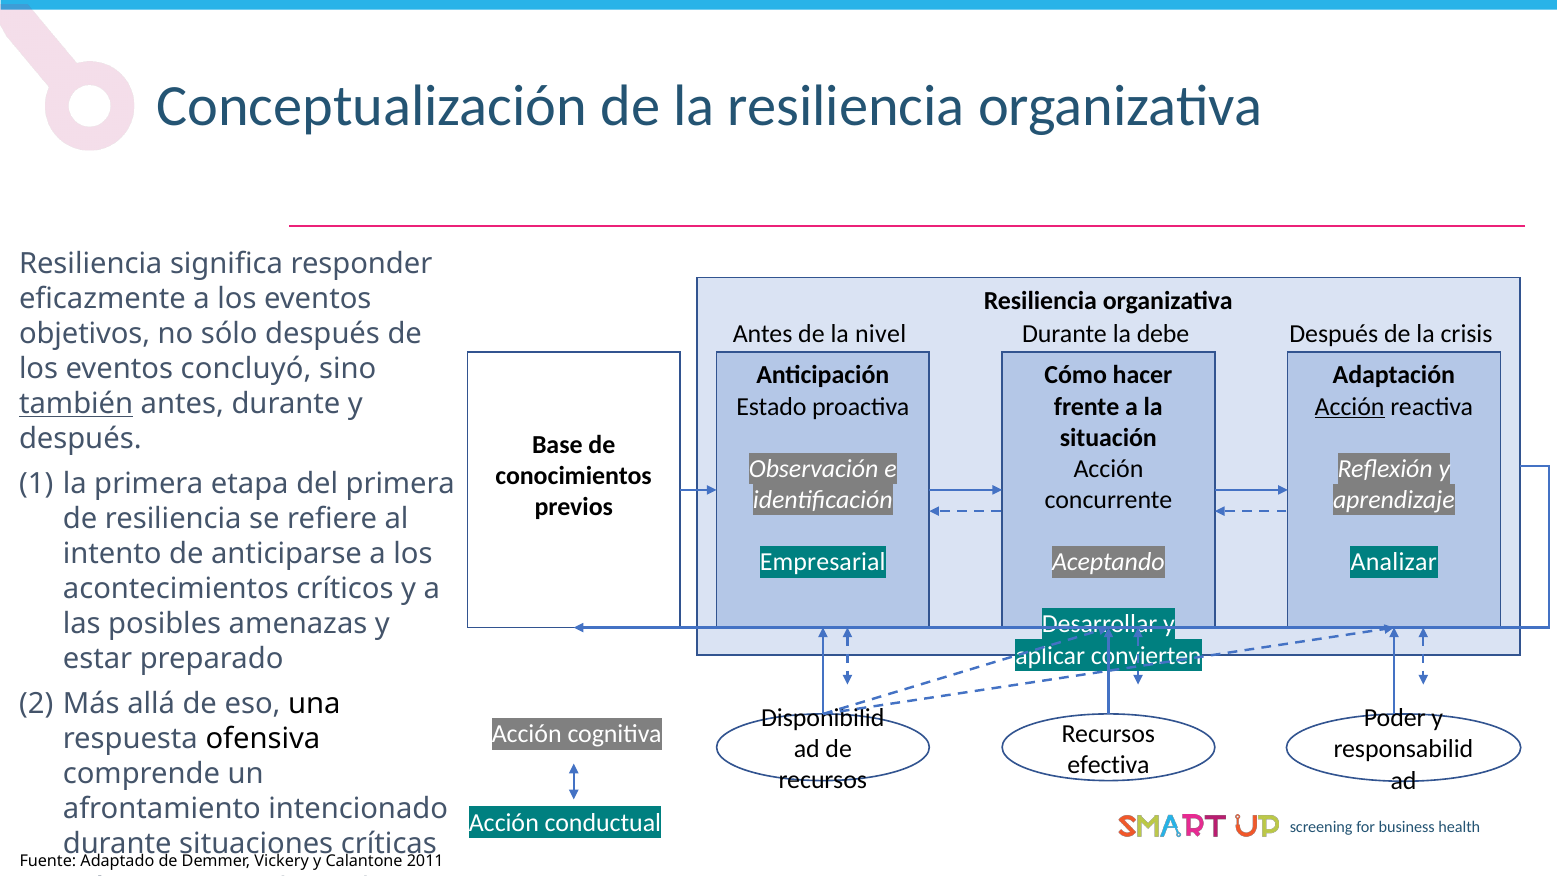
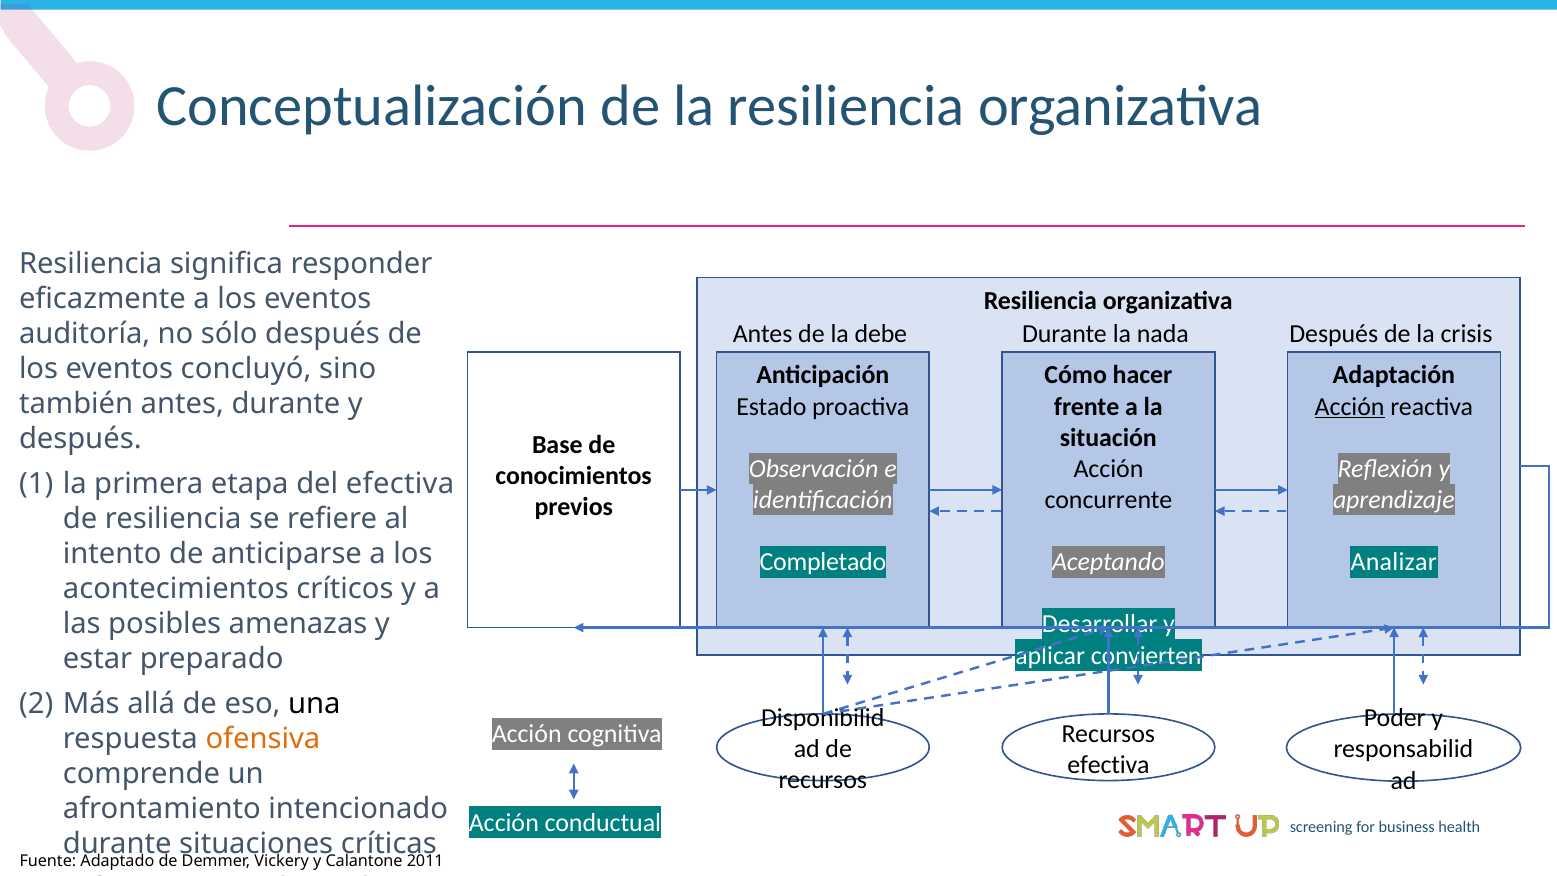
nivel: nivel -> debe (881, 334)
debe: debe -> nada (1163, 334)
objetivos: objetivos -> auditoría (85, 334)
también underline: present -> none (76, 404)
del primera: primera -> efectiva (400, 484)
Empresarial: Empresarial -> Completado (823, 562)
ofensiva colour: black -> orange (263, 739)
